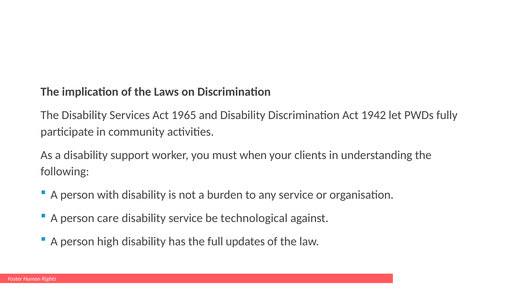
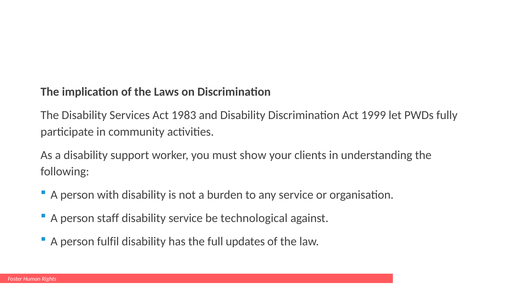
1965: 1965 -> 1983 (184, 115)
1942: 1942 -> 1999 (374, 115)
when: when -> show (253, 155)
care: care -> staff (108, 218)
high: high -> fulfil (108, 242)
